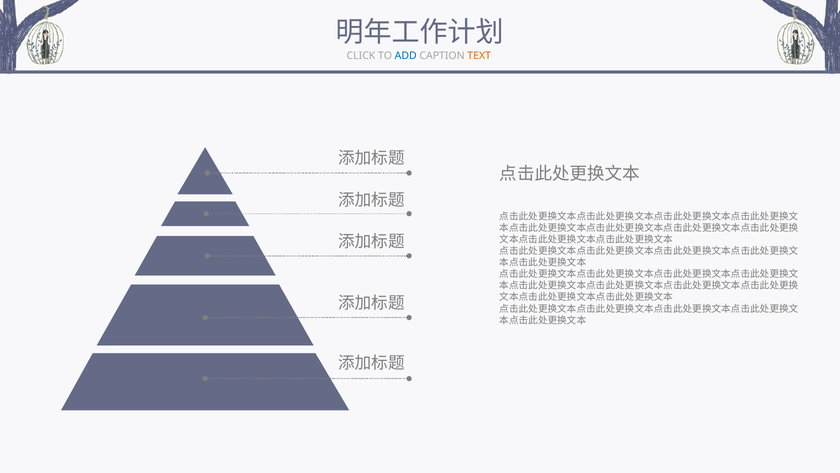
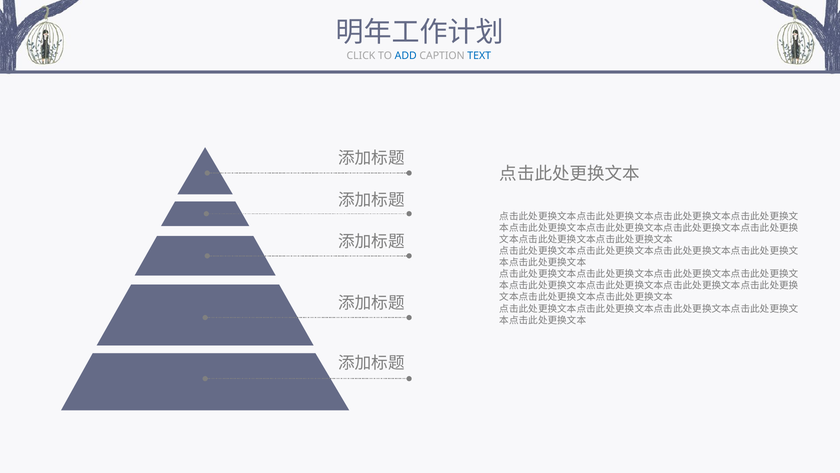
TEXT colour: orange -> blue (479, 56)
